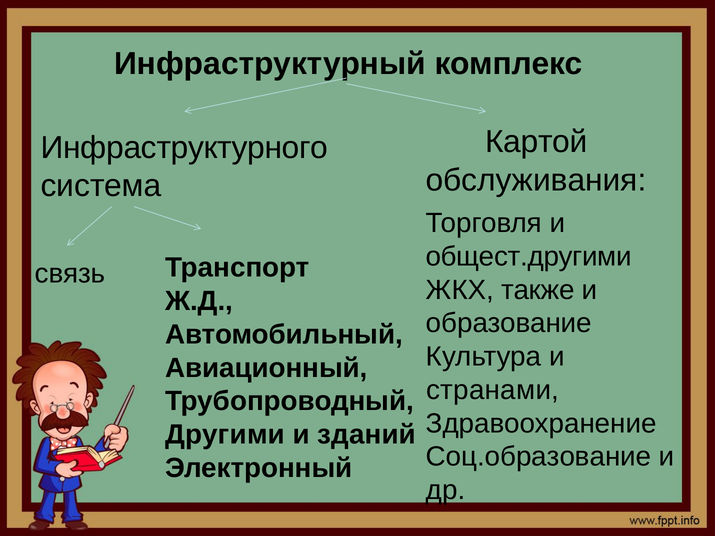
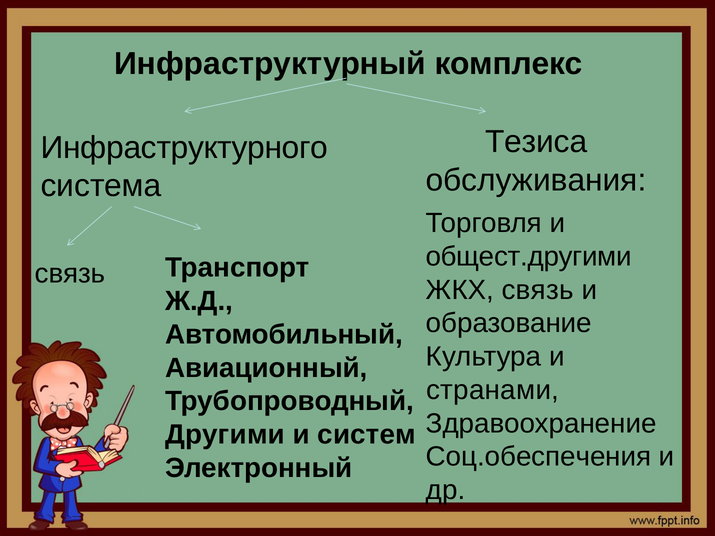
Картой: Картой -> Тезиса (536, 142)
ЖКХ также: также -> связь (538, 290)
зданий: зданий -> систем (367, 435)
Соц.образование: Соц.образование -> Соц.обеспечения (539, 457)
